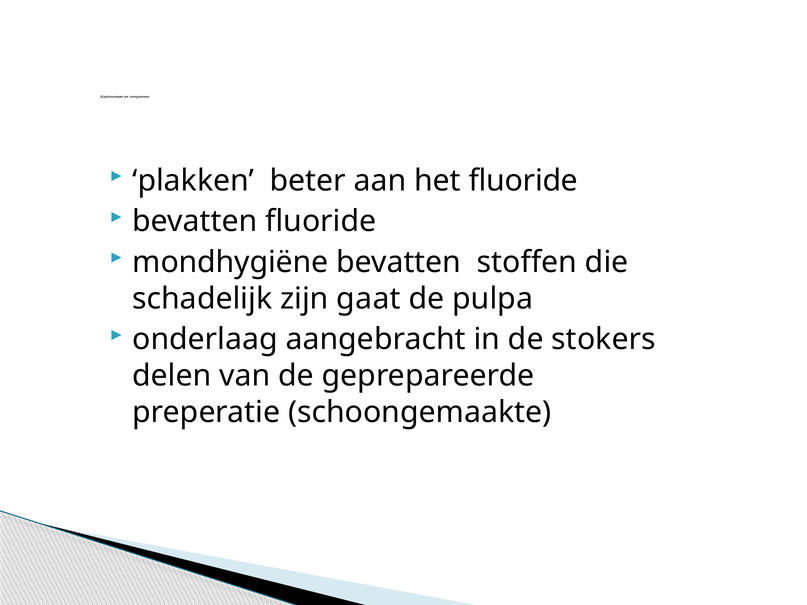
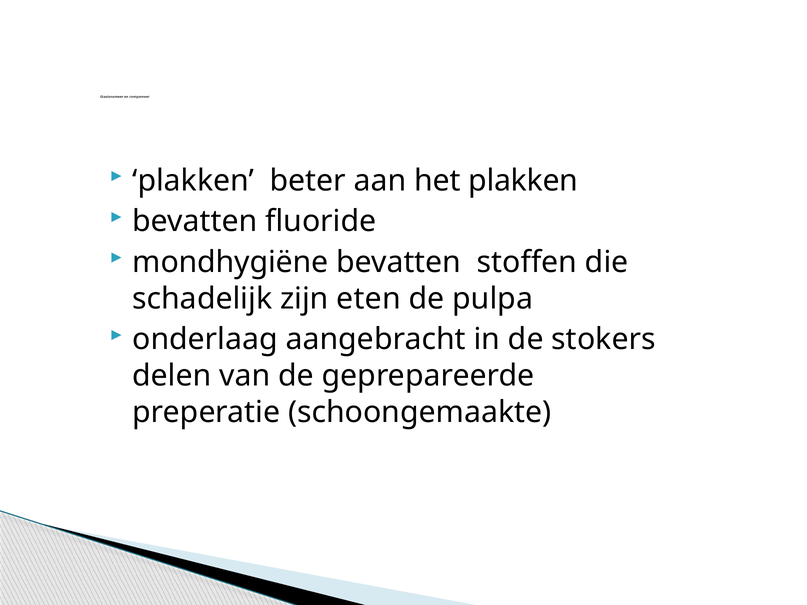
het fluoride: fluoride -> plakken (523, 181)
gaat: gaat -> eten (369, 299)
